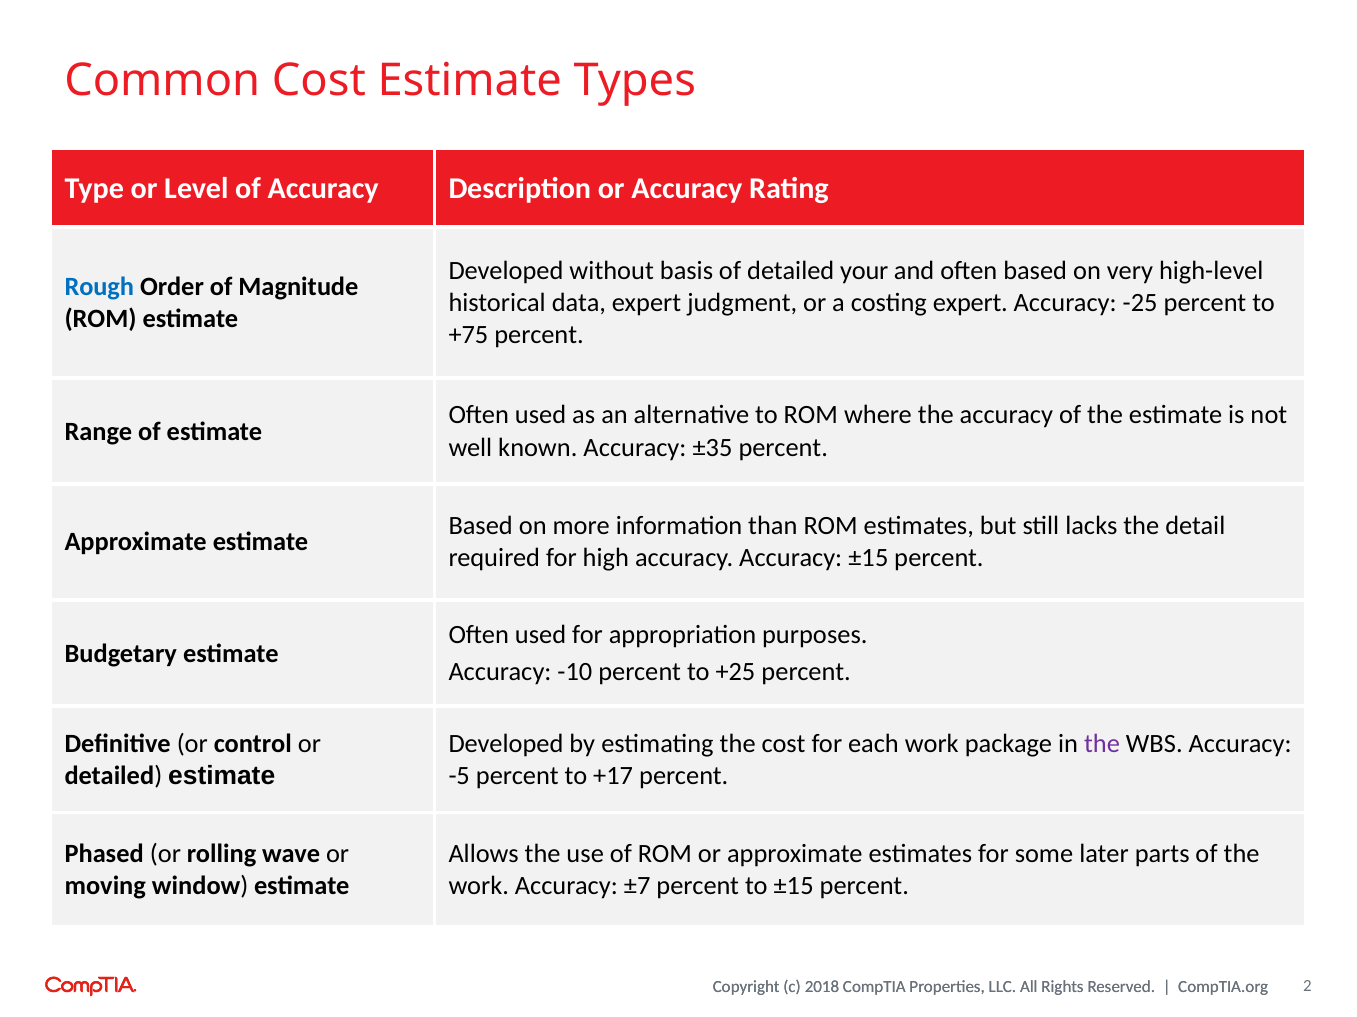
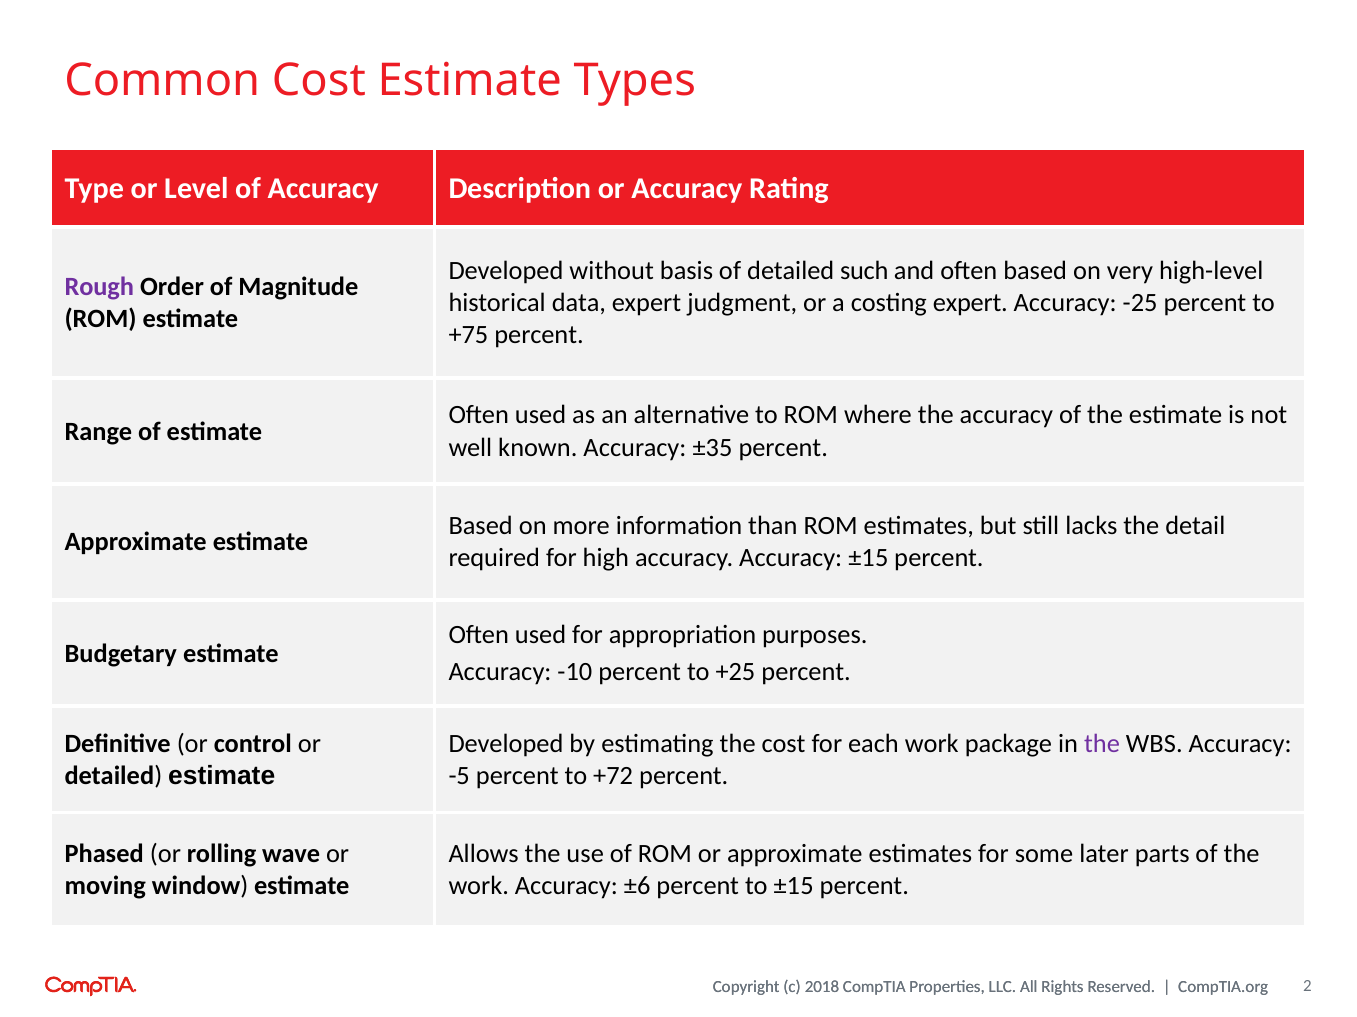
your: your -> such (864, 271)
Rough colour: blue -> purple (99, 287)
+17: +17 -> +72 (613, 776)
±7: ±7 -> ±6 (637, 886)
